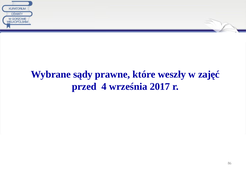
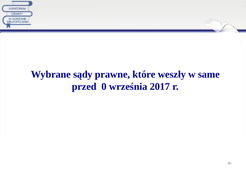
zajęć: zajęć -> same (209, 74)
4: 4 -> 0 (104, 86)
